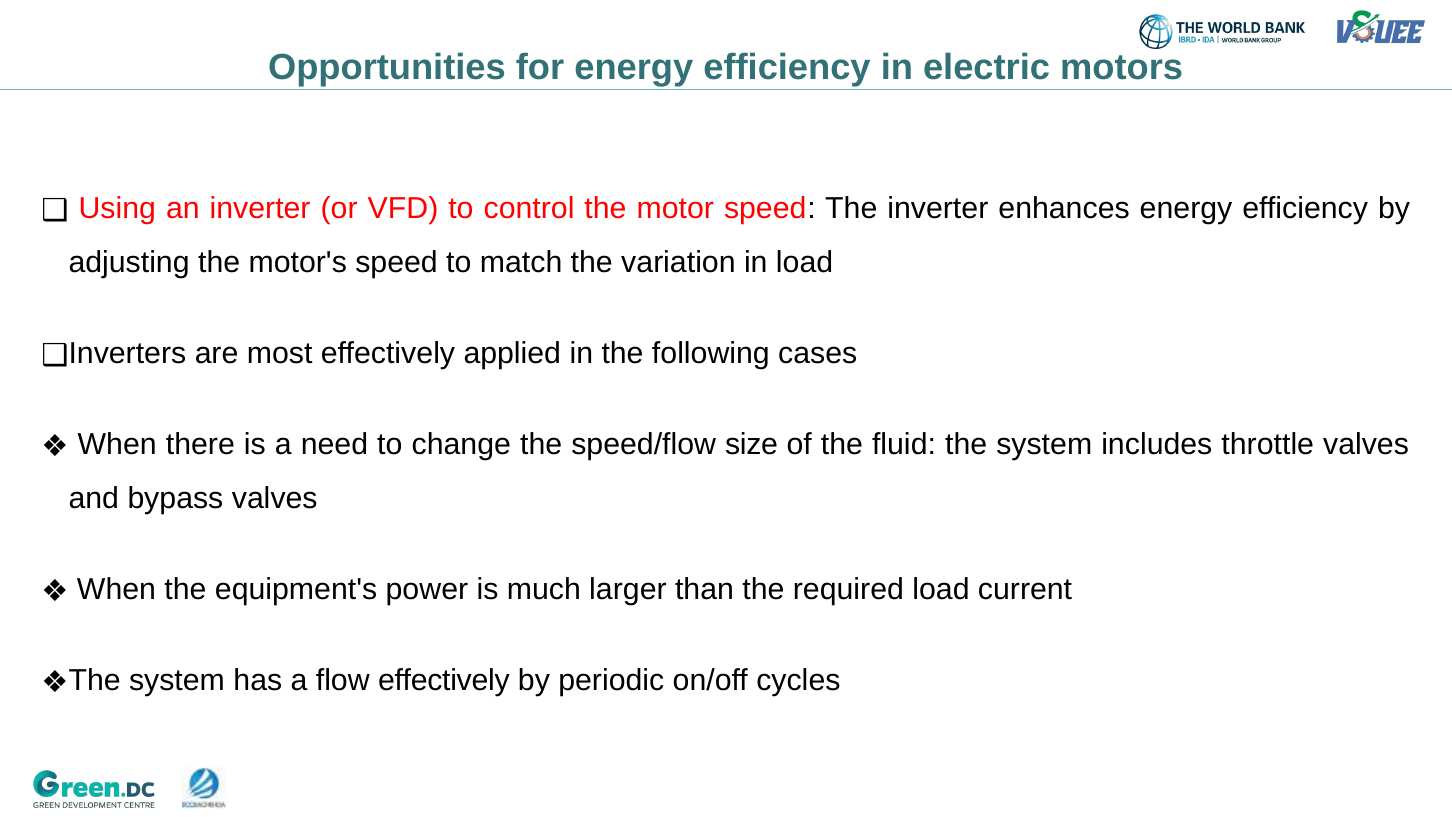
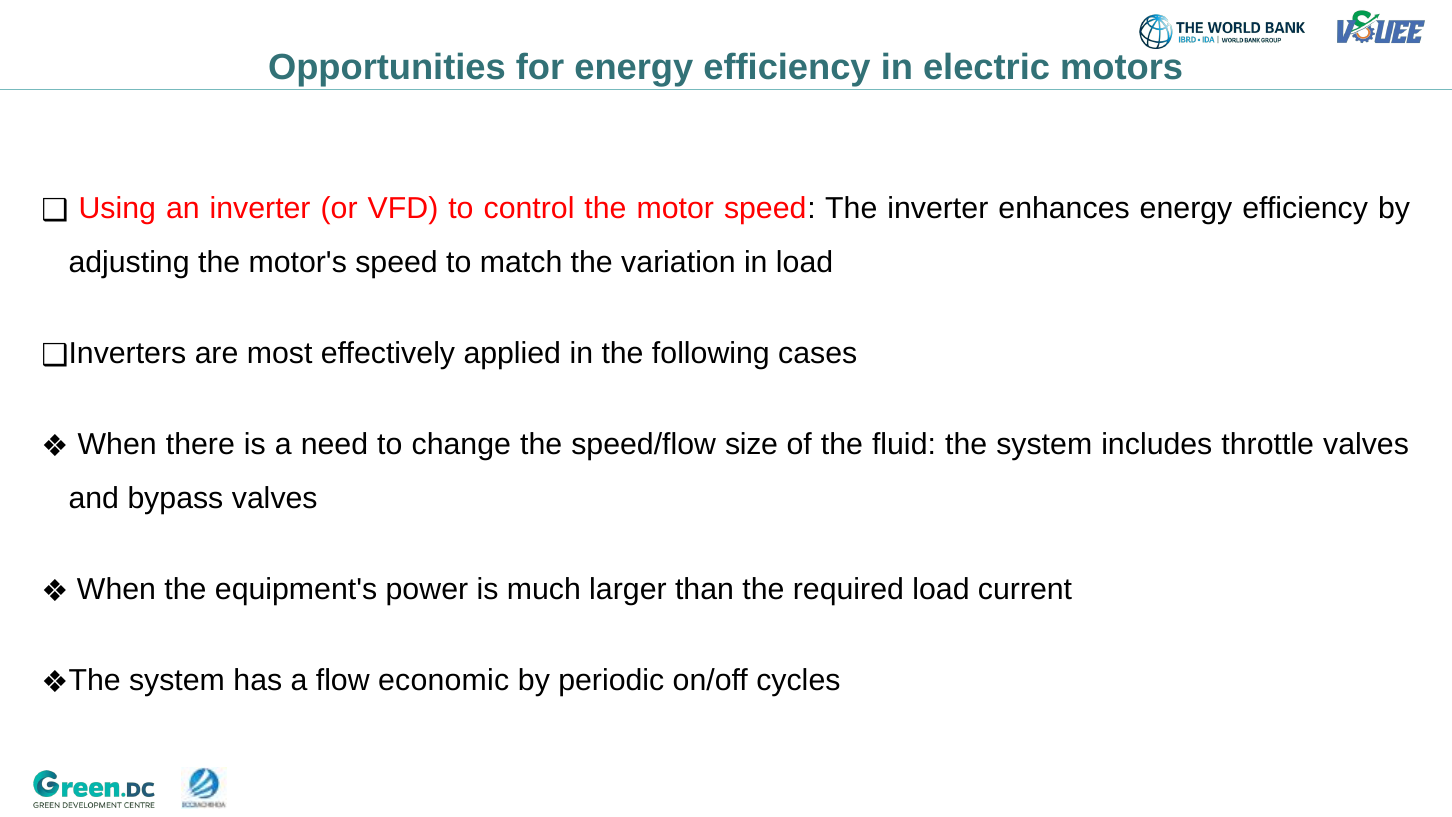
flow effectively: effectively -> economic (444, 680)
